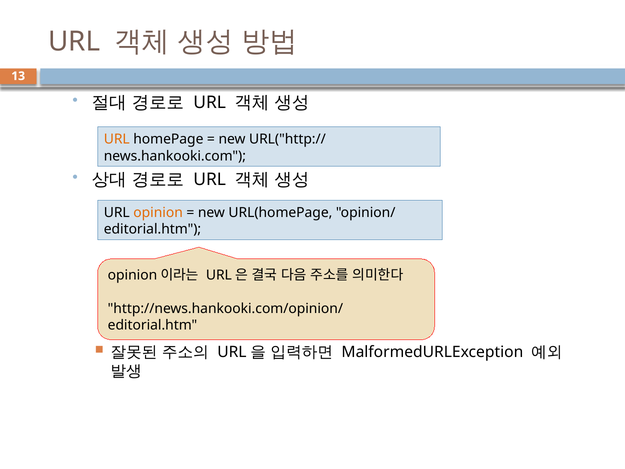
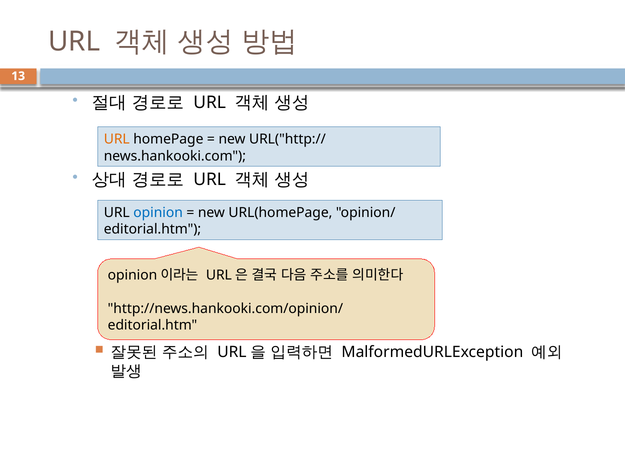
opinion colour: orange -> blue (158, 213)
